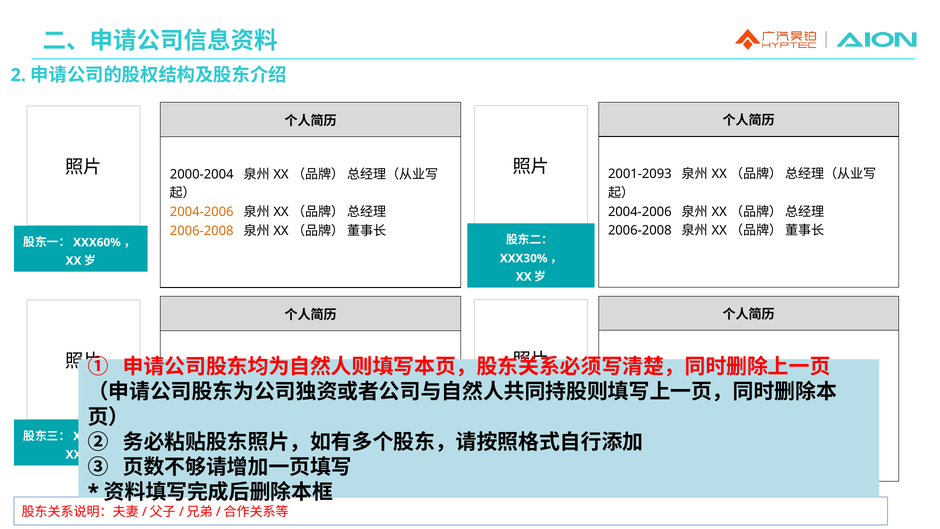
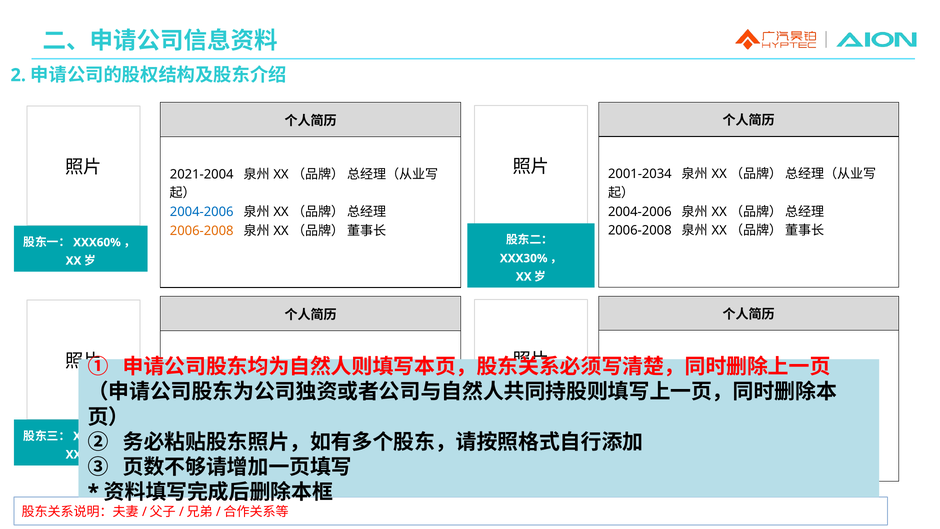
2001-2093: 2001-2093 -> 2001-2034 (640, 174)
2000-2004: 2000-2004 -> 2021-2004 (202, 174)
2004-2006 colour: orange -> blue (202, 212)
